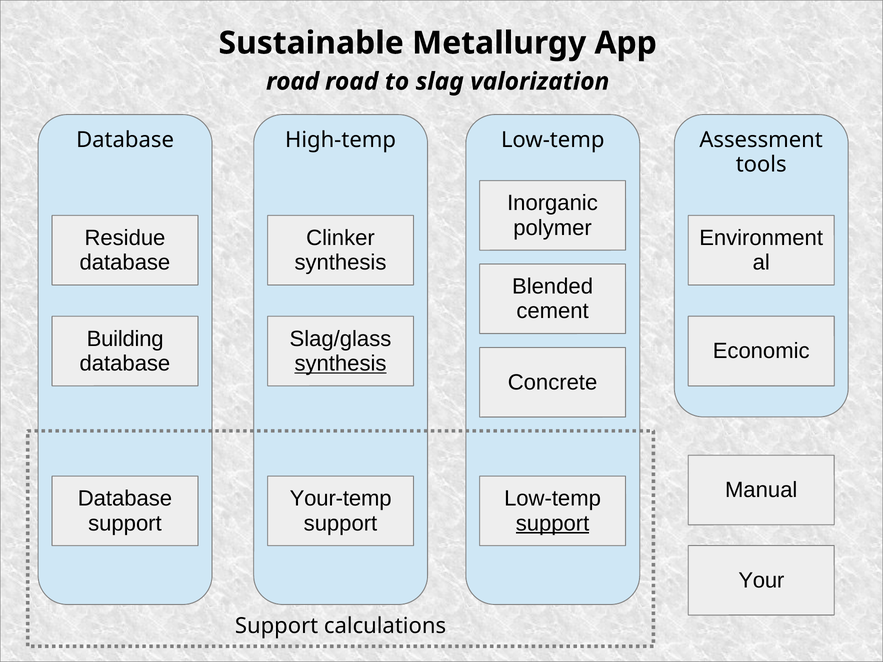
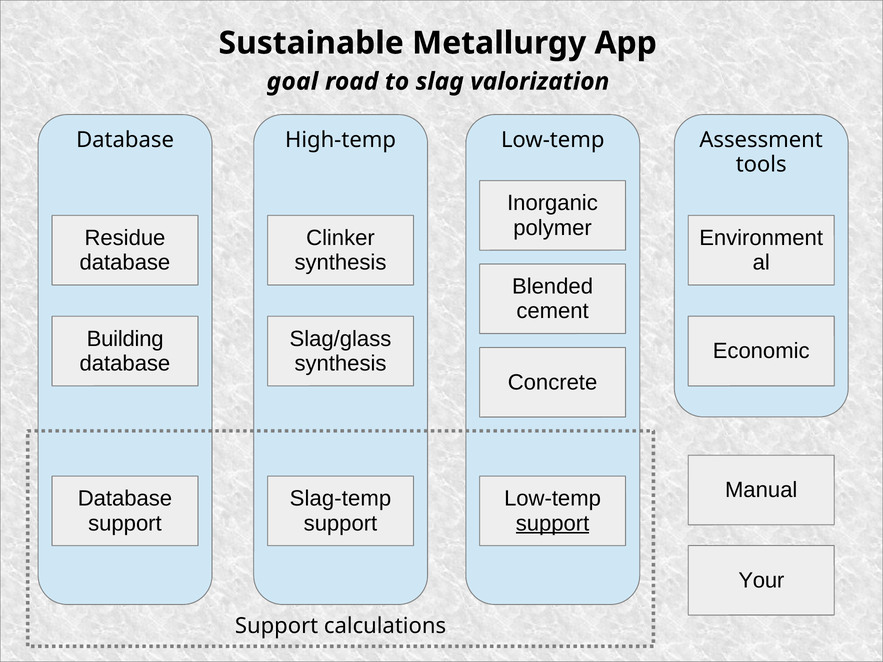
road: road -> goal (292, 82)
synthesis underline: present -> none (341, 364)
Your-temp: Your-temp -> Slag-temp (340, 499)
